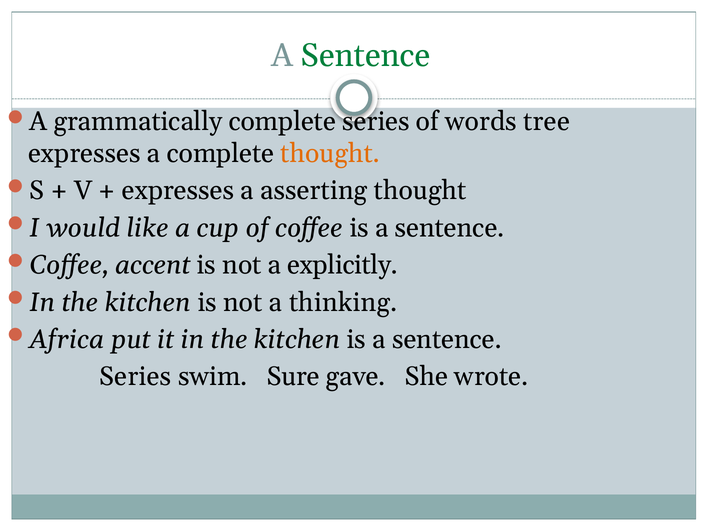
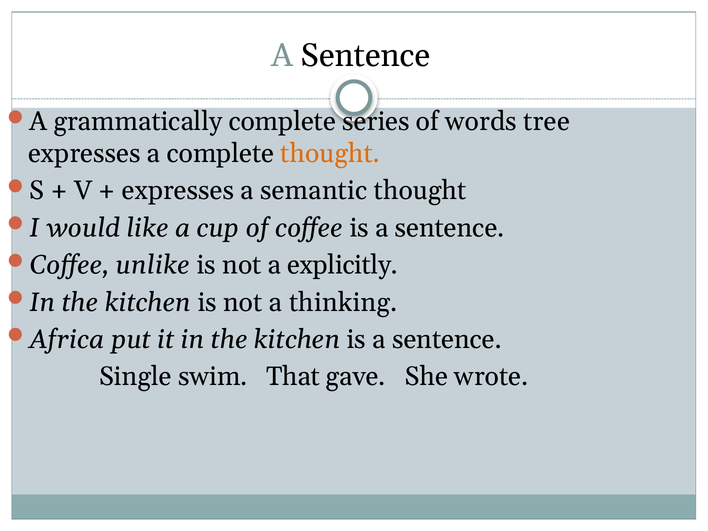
Sentence colour: green -> black (366, 55)
asserting: asserting -> semantic (314, 191)
accent: accent -> unlike (153, 265)
Series: Series -> Single (135, 377)
Sure: Sure -> That (293, 377)
